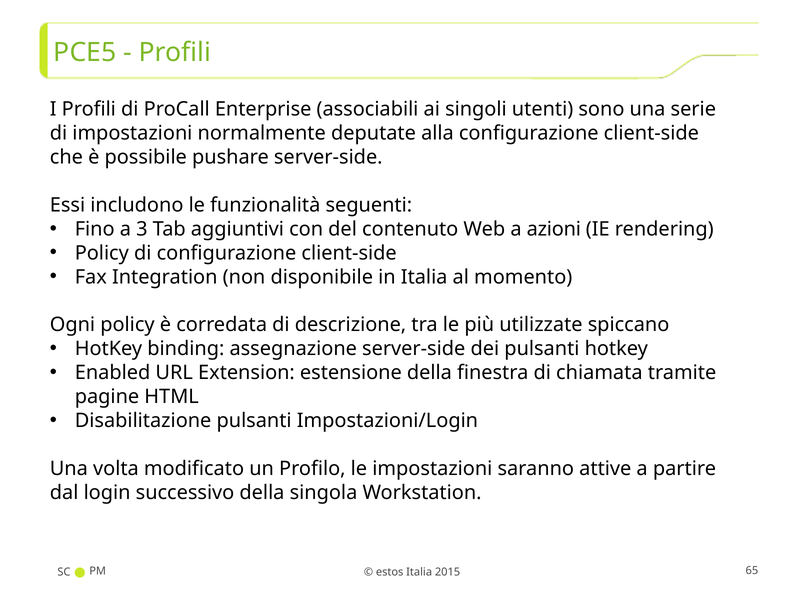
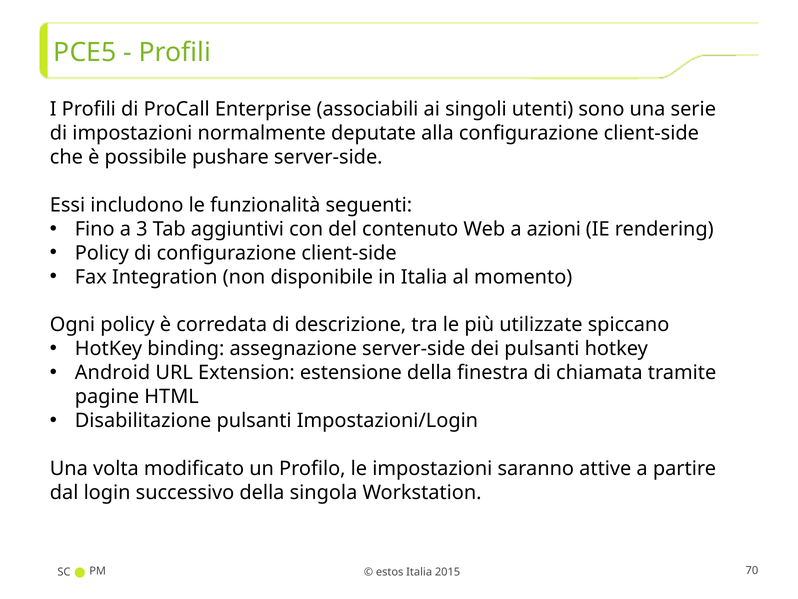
Enabled: Enabled -> Android (113, 372)
65: 65 -> 70 (752, 570)
